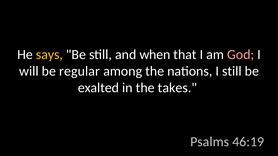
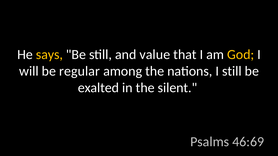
when: when -> value (155, 55)
God colour: pink -> yellow (241, 55)
takes: takes -> silent (177, 88)
46:19: 46:19 -> 46:69 (248, 142)
